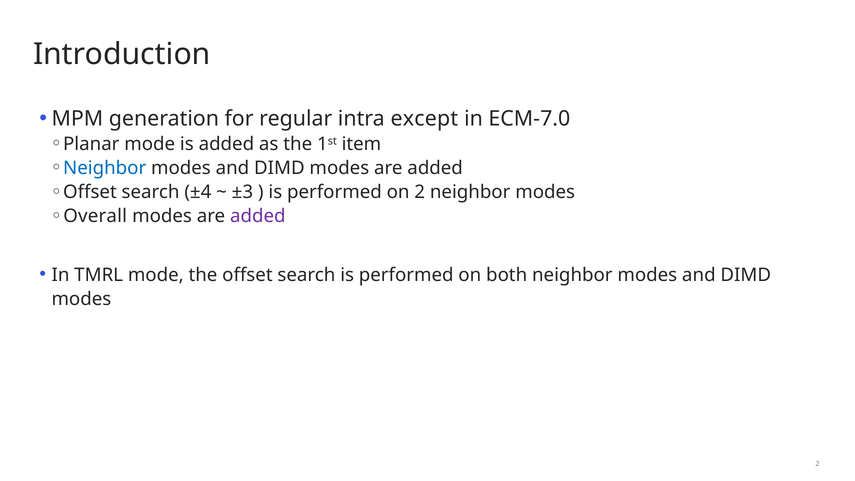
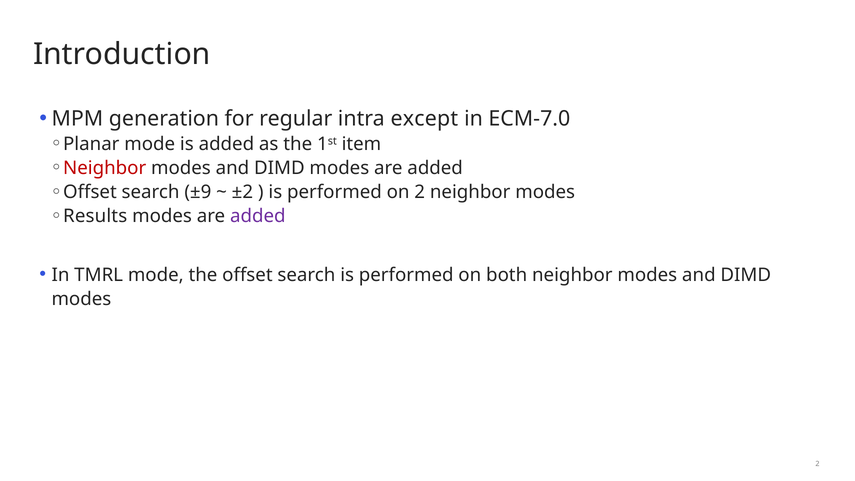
Neighbor colour: blue -> red (105, 168)
±4: ±4 -> ±9 (198, 192)
±3: ±3 -> ±2 (242, 192)
Overall: Overall -> Results (95, 216)
